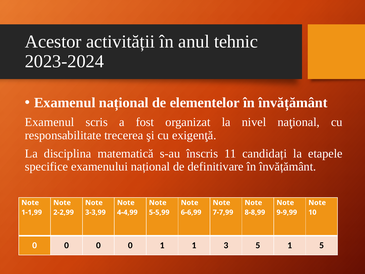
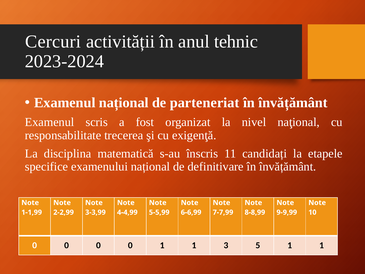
Acestor: Acestor -> Cercuri (53, 42)
elementelor: elementelor -> parteneriat (205, 103)
5 1 5: 5 -> 1 (322, 245)
